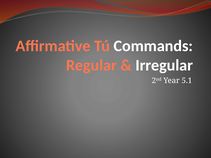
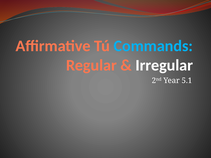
Commands colour: white -> light blue (153, 46)
